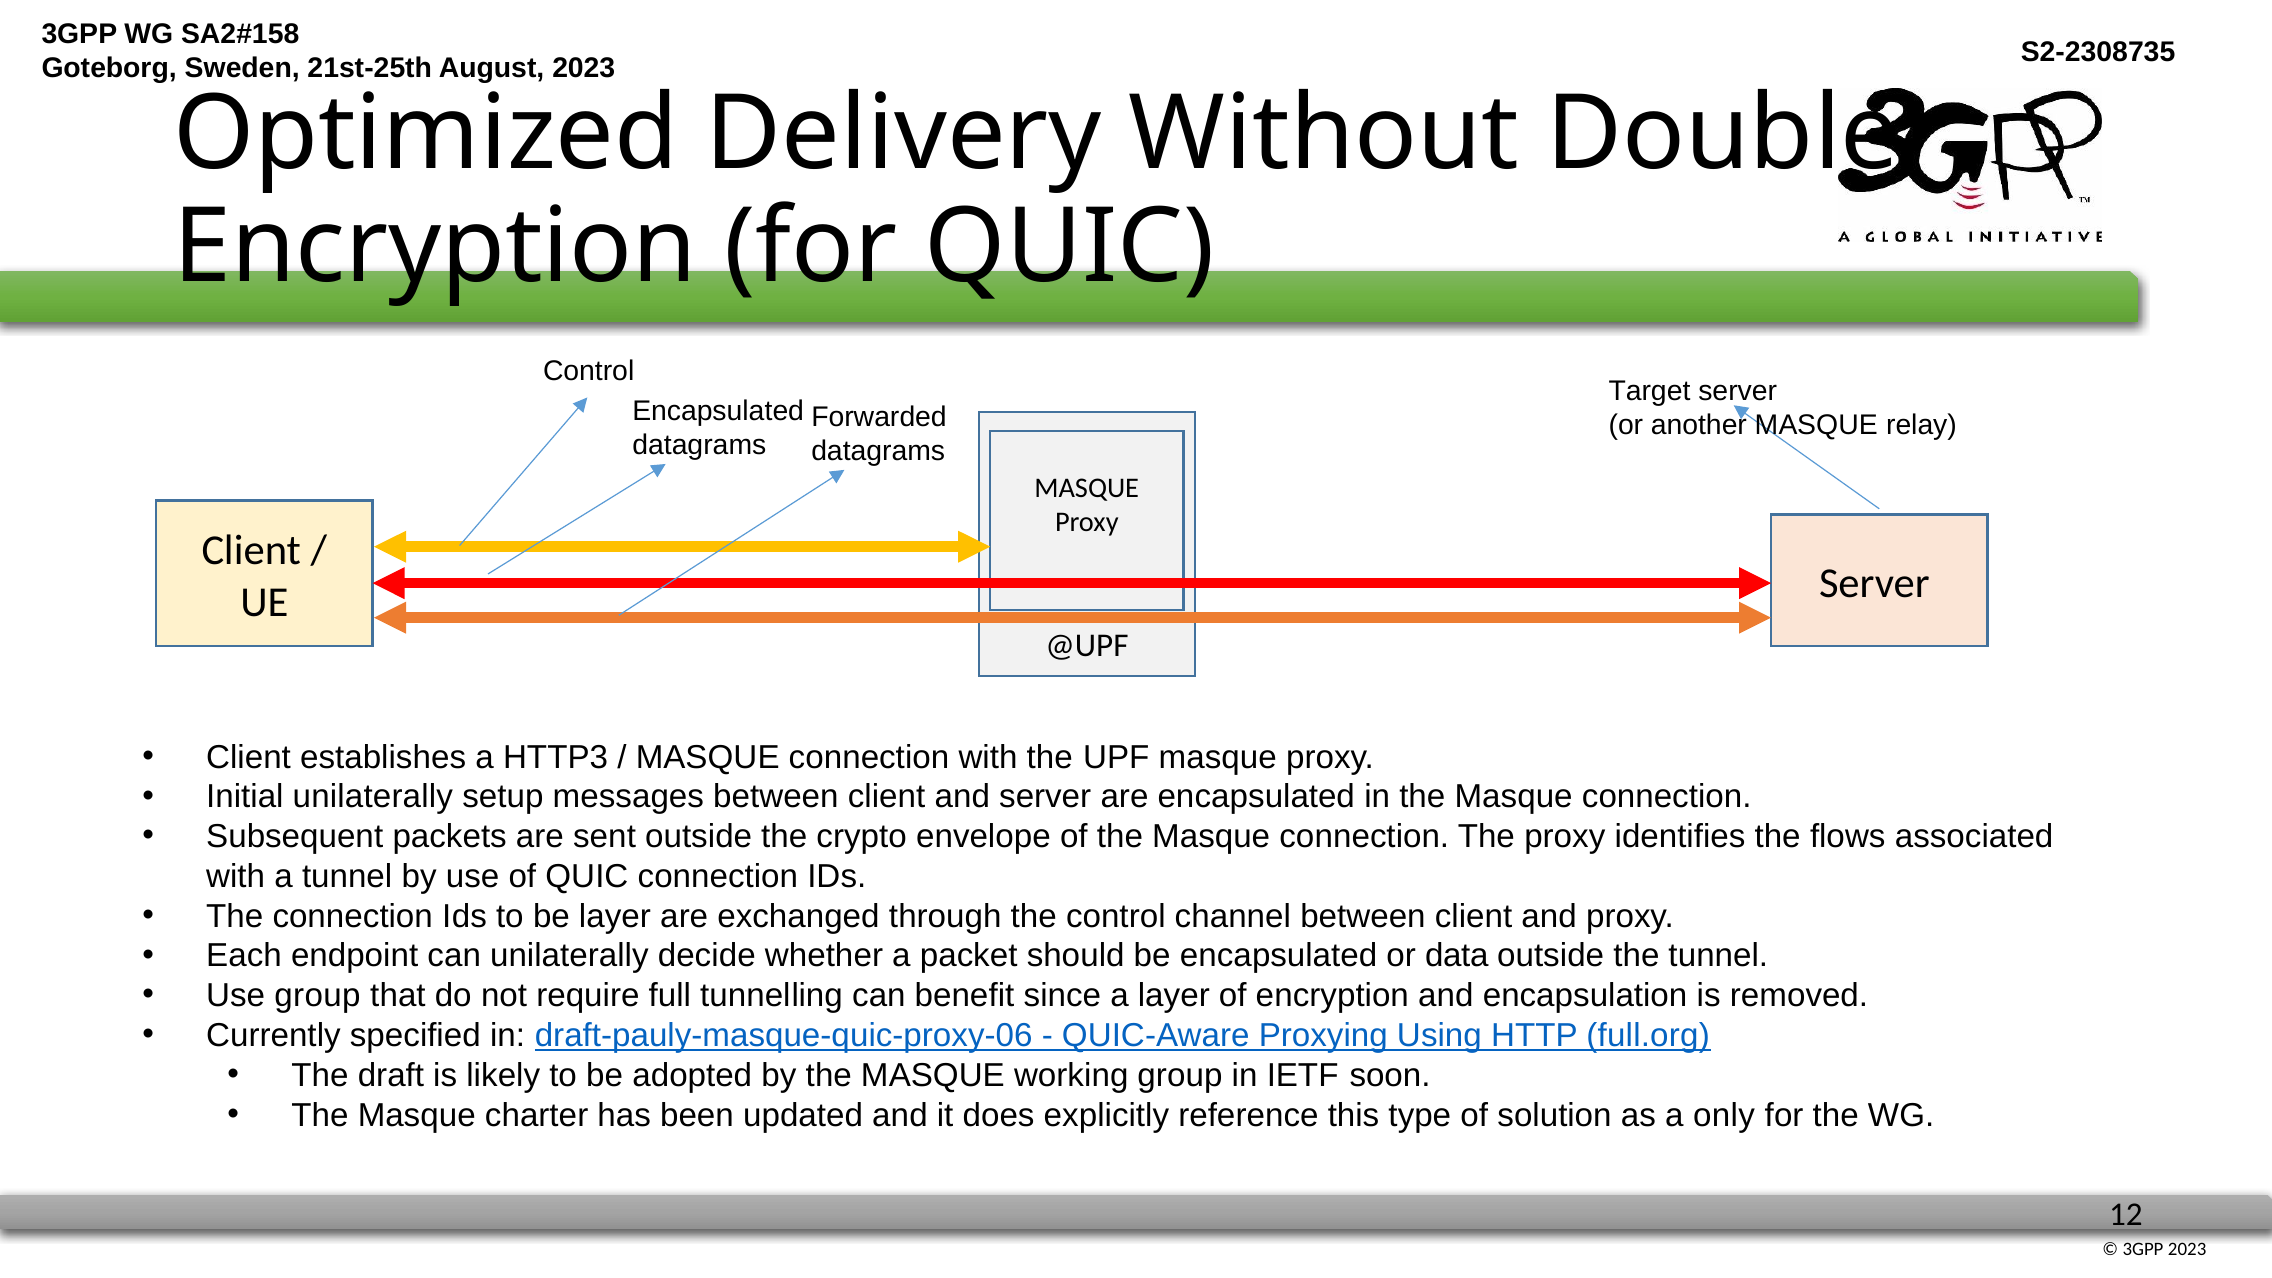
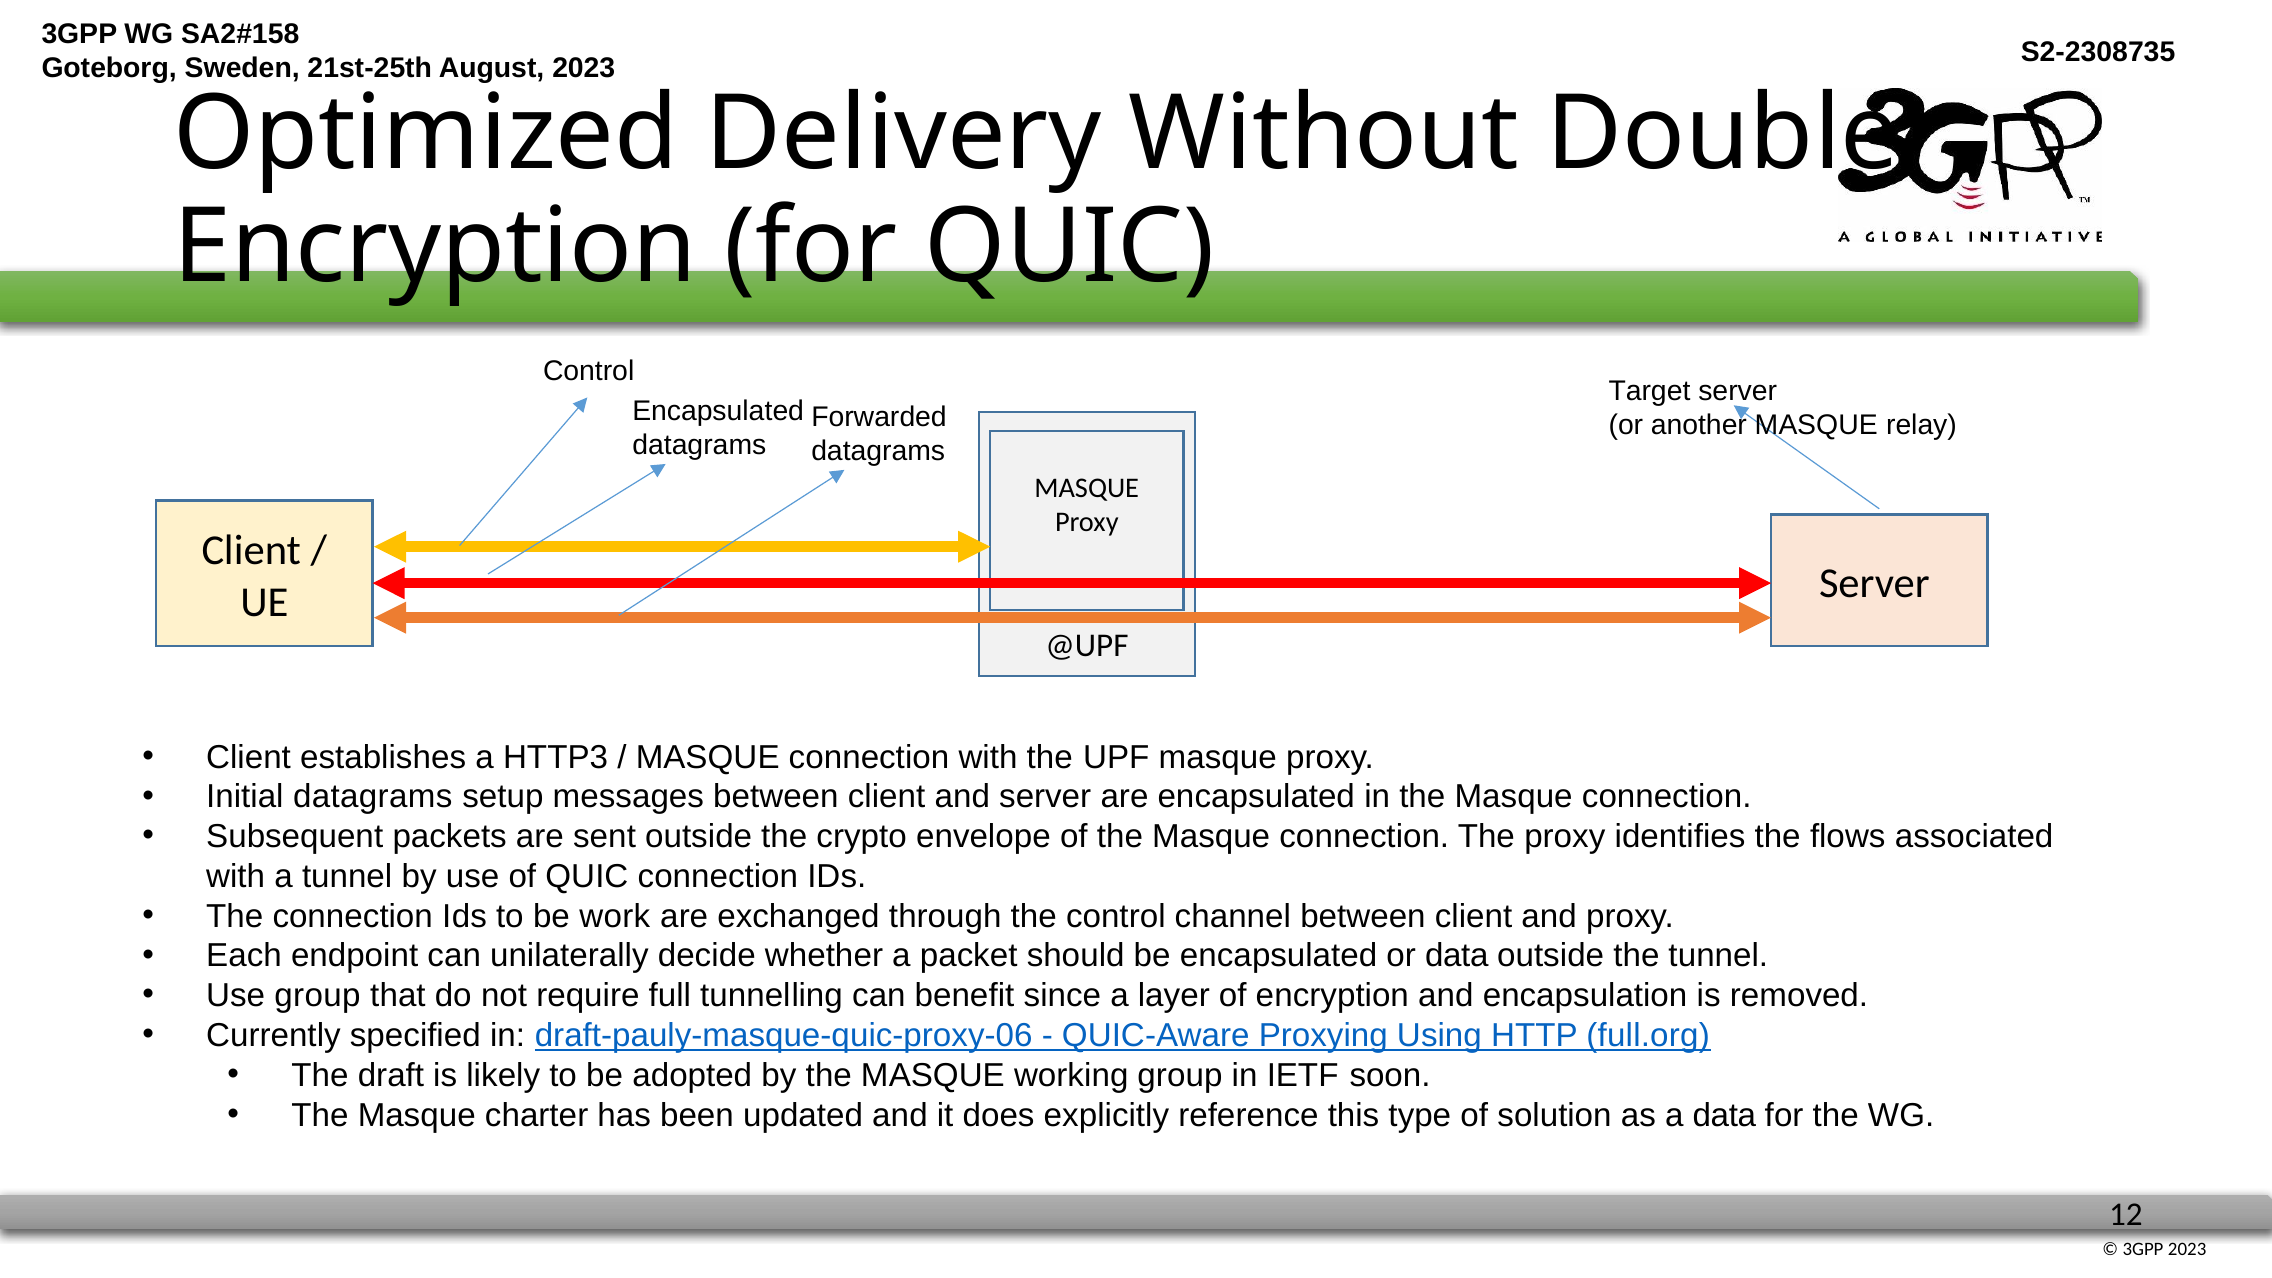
Initial unilaterally: unilaterally -> datagrams (373, 797)
be layer: layer -> work (615, 916)
a only: only -> data (1724, 1115)
